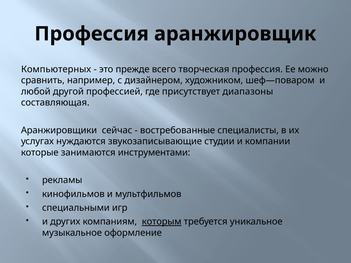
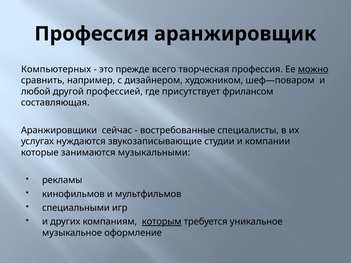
можно underline: none -> present (313, 69)
диапазоны: диапазоны -> фрилансом (248, 92)
инструментами: инструментами -> музыкальными (154, 153)
